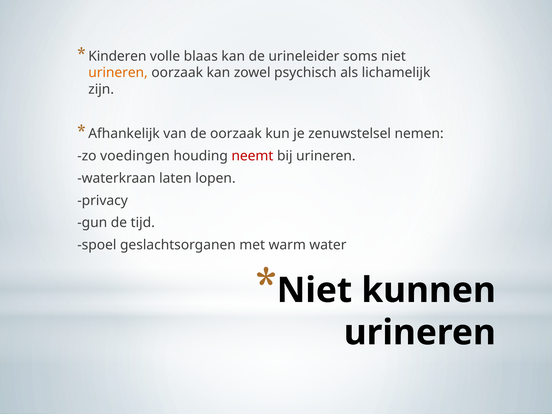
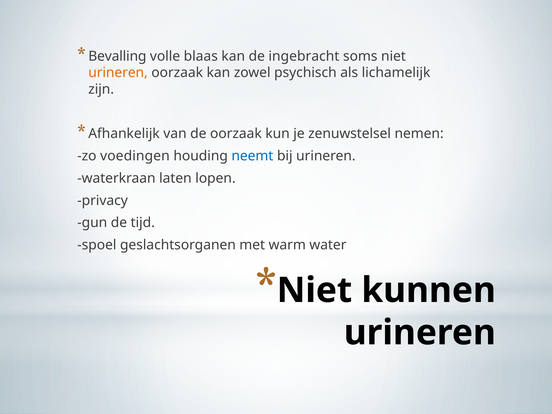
Kinderen: Kinderen -> Bevalling (117, 56)
urineleider: urineleider -> ingebracht (304, 56)
neemt colour: red -> blue (252, 156)
